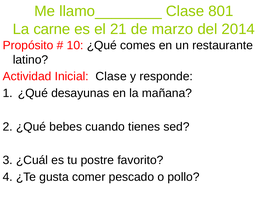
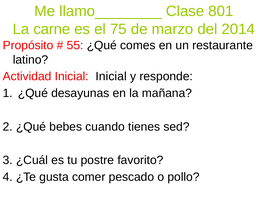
21: 21 -> 75 (118, 29)
10: 10 -> 55 (75, 45)
Inicial Clase: Clase -> Inicial (111, 77)
